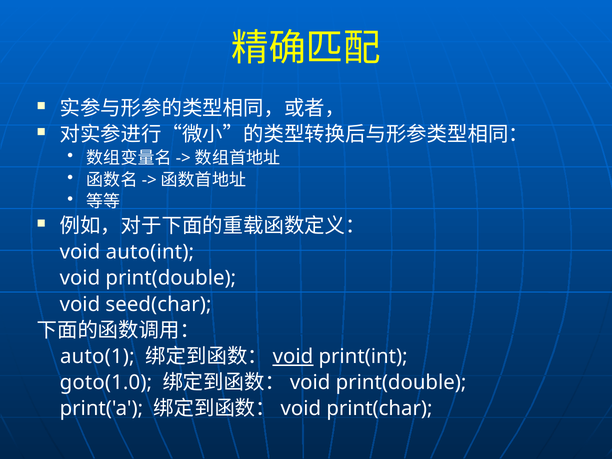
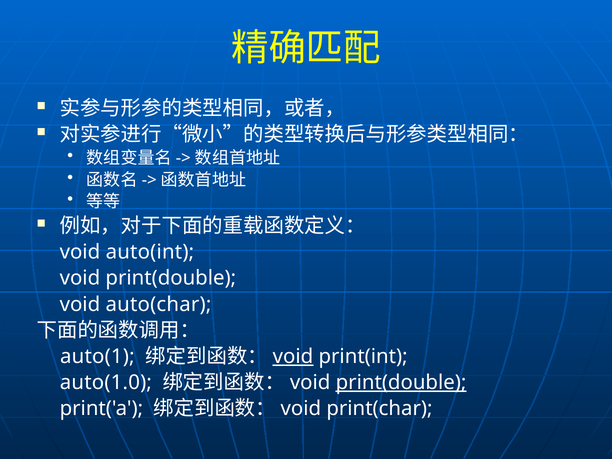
seed(char: seed(char -> auto(char (158, 304)
goto(1.0: goto(1.0 -> auto(1.0 (106, 383)
print(double underline: none -> present (401, 383)
